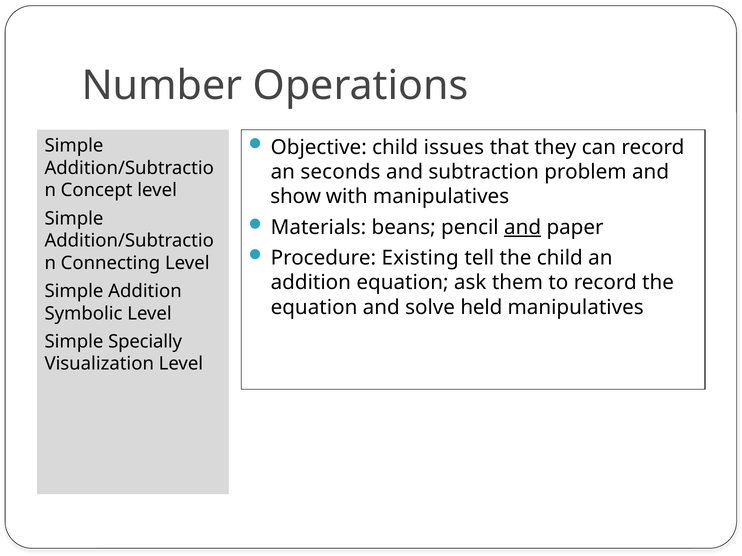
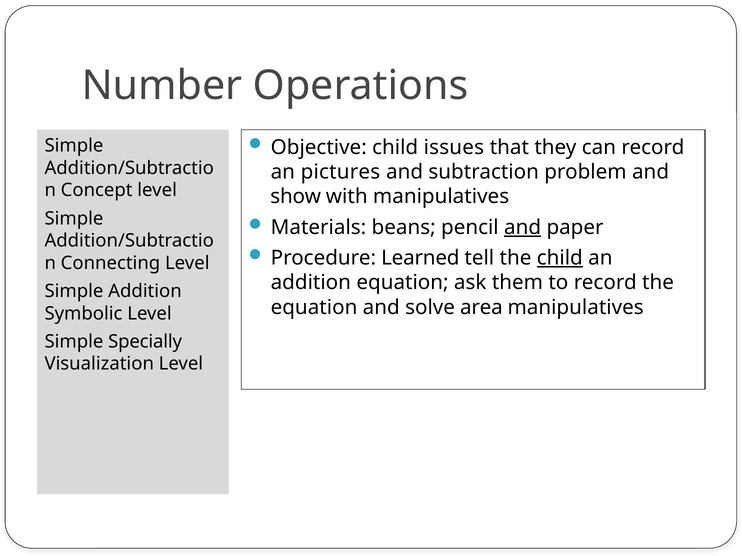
seconds: seconds -> pictures (340, 172)
Existing: Existing -> Learned (420, 258)
child underline: none -> present (560, 258)
held: held -> area (481, 308)
